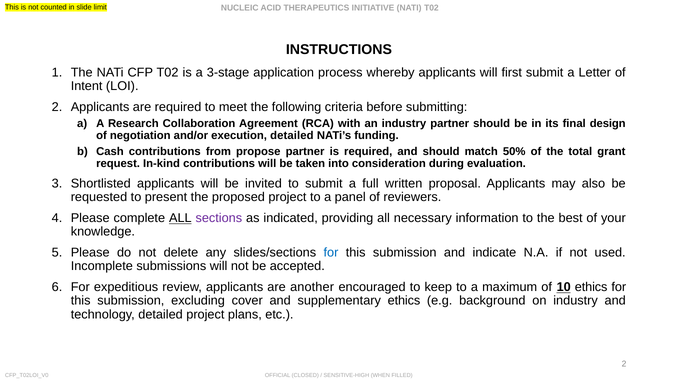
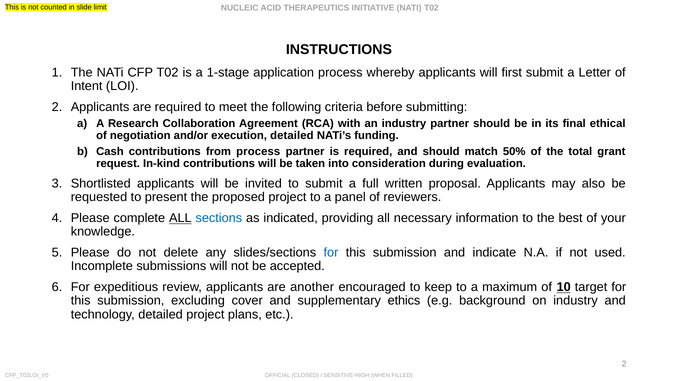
3-stage: 3-stage -> 1-stage (228, 73)
design: design -> ethical (608, 124)
from propose: propose -> process (258, 152)
sections colour: purple -> blue (219, 218)
10 ethics: ethics -> target (591, 287)
